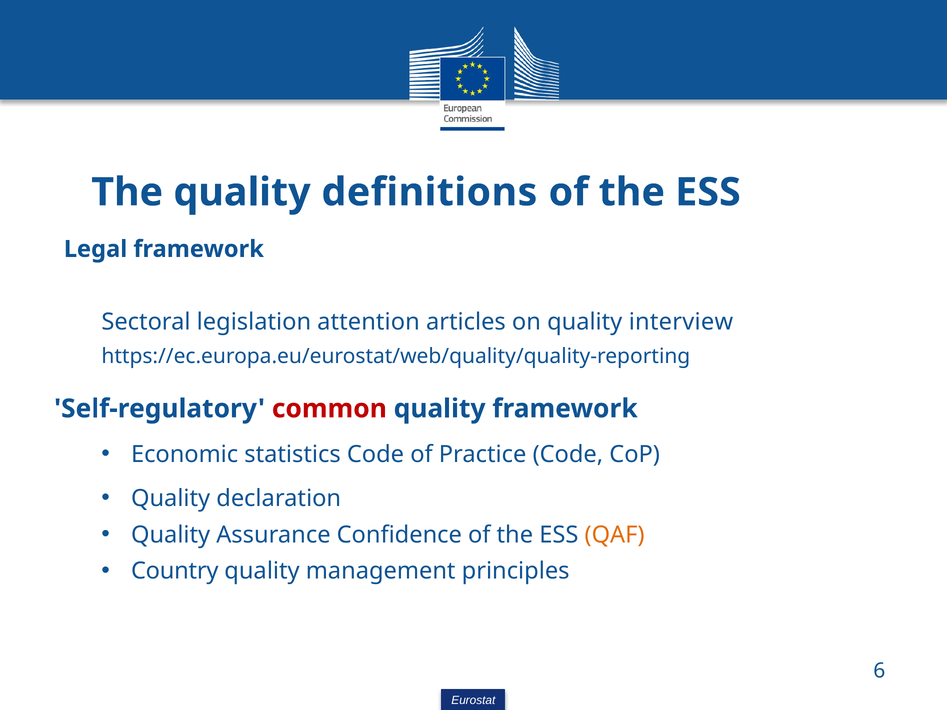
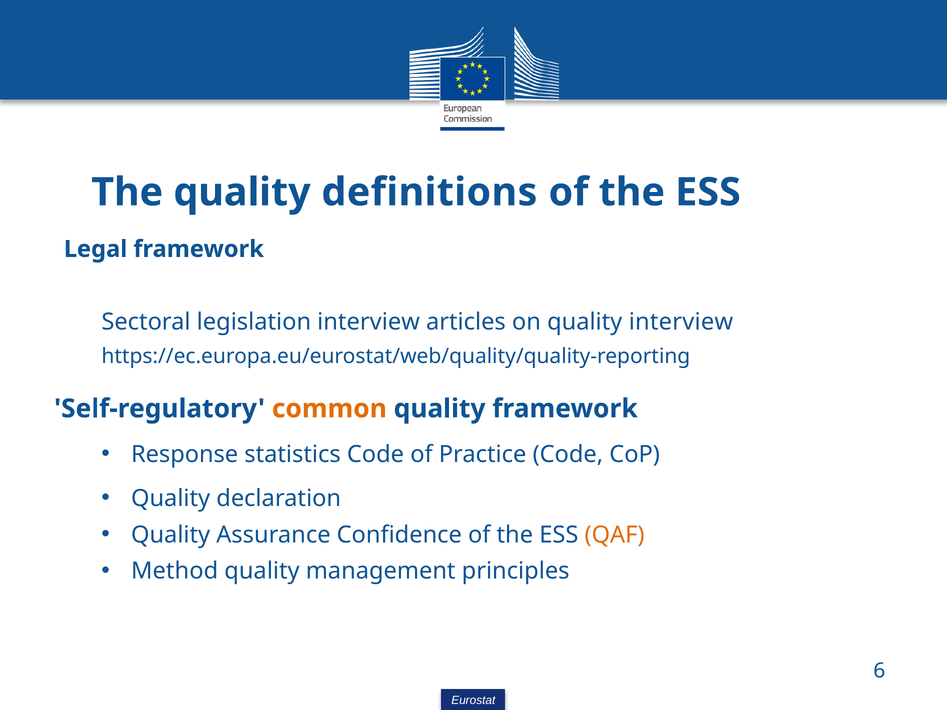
legislation attention: attention -> interview (369, 322)
common colour: red -> orange (329, 409)
Economic: Economic -> Response (185, 454)
Country: Country -> Method (175, 571)
